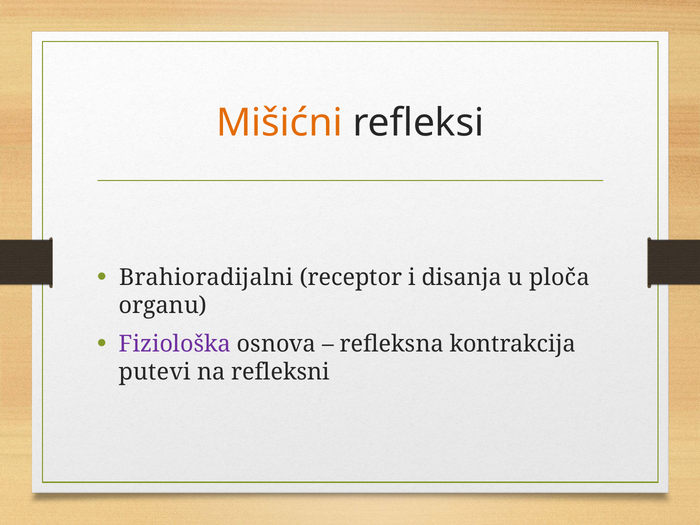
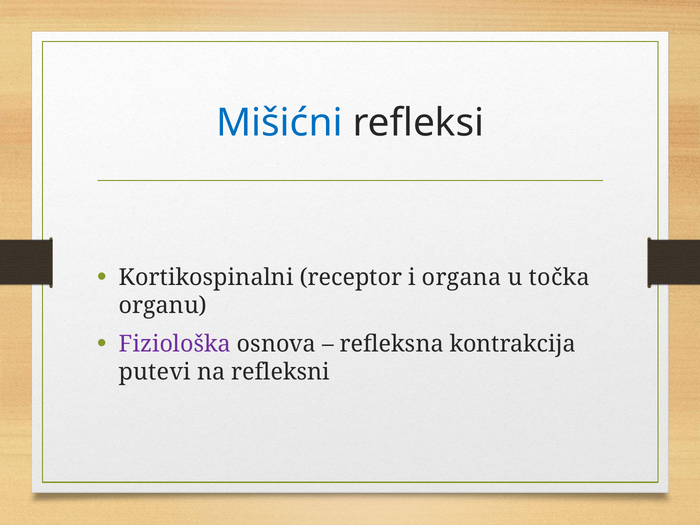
Mišićni colour: orange -> blue (279, 123)
Brahioradijalni: Brahioradijalni -> Kortikospinalni (206, 278)
disanja: disanja -> organa (462, 278)
ploča: ploča -> točka (559, 278)
